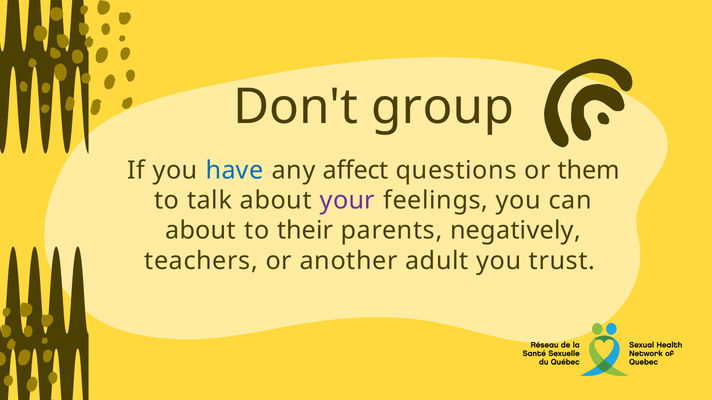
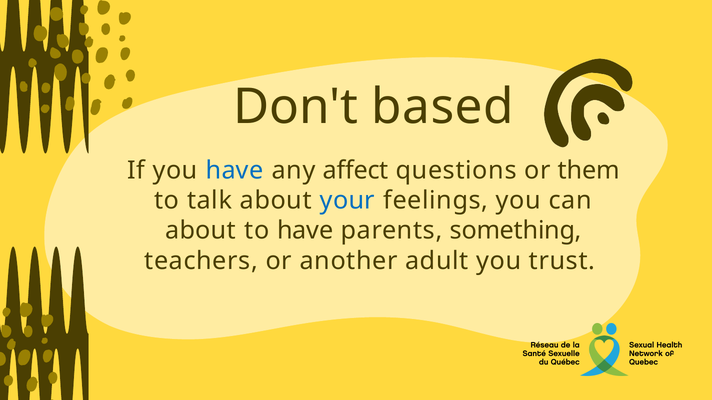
group: group -> based (442, 107)
your colour: purple -> blue (347, 201)
to their: their -> have (305, 231)
negatively: negatively -> something (516, 231)
